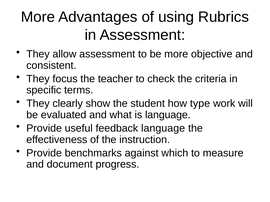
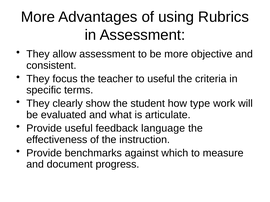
to check: check -> useful (161, 79)
is language: language -> articulate (168, 115)
